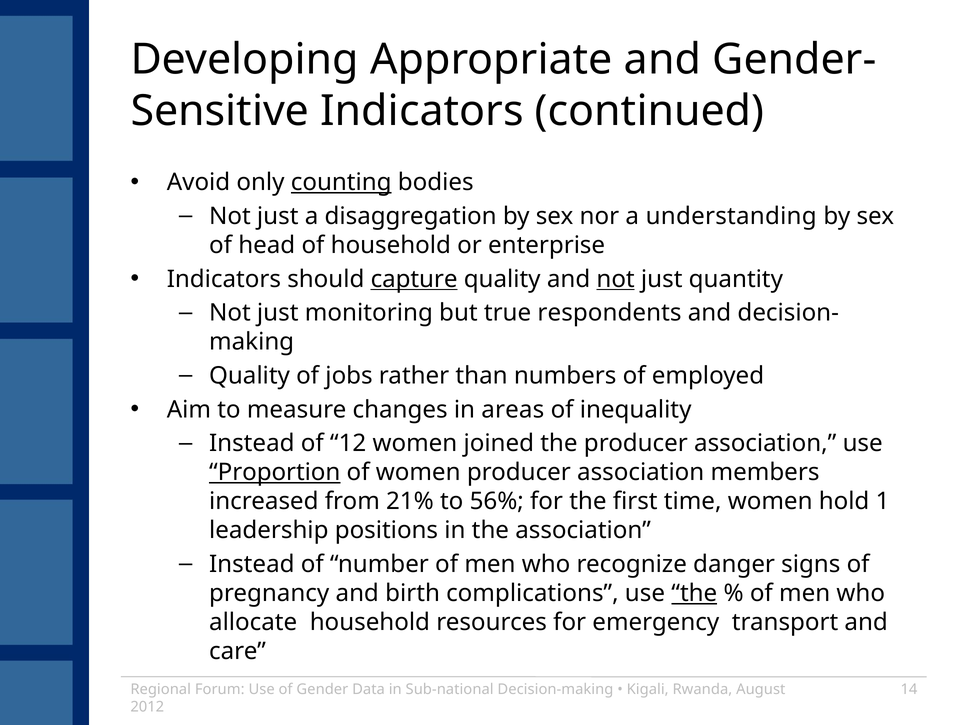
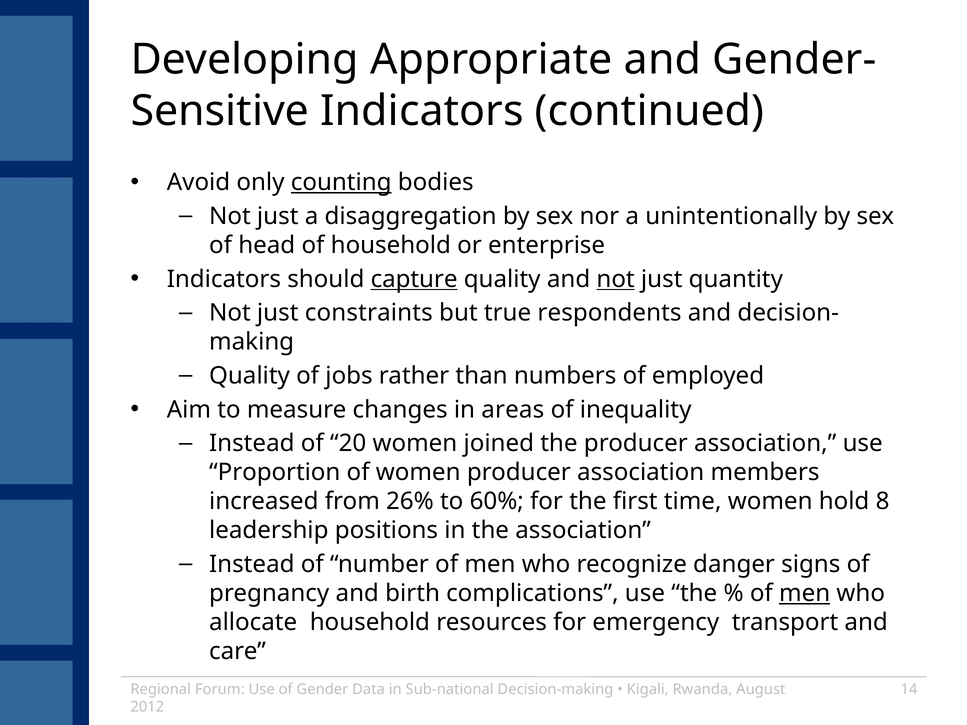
understanding: understanding -> unintentionally (731, 216)
monitoring: monitoring -> constraints (369, 313)
12: 12 -> 20 (348, 444)
Proportion underline: present -> none (275, 473)
21%: 21% -> 26% (410, 502)
56%: 56% -> 60% (497, 502)
1: 1 -> 8 (883, 502)
the underline: present -> none (694, 594)
men underline: none -> present (805, 594)
